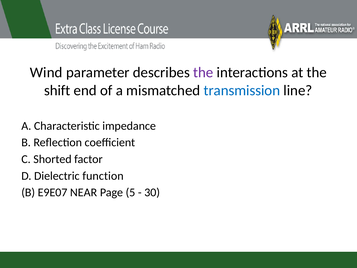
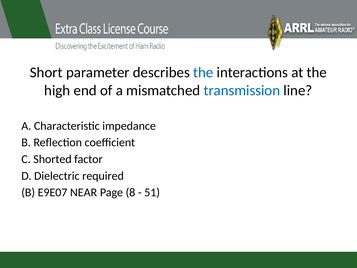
Wind: Wind -> Short (46, 72)
the colour: purple -> blue (203, 72)
shift: shift -> high (57, 90)
function: function -> required (103, 176)
5: 5 -> 8 (130, 192)
30: 30 -> 51 (152, 192)
